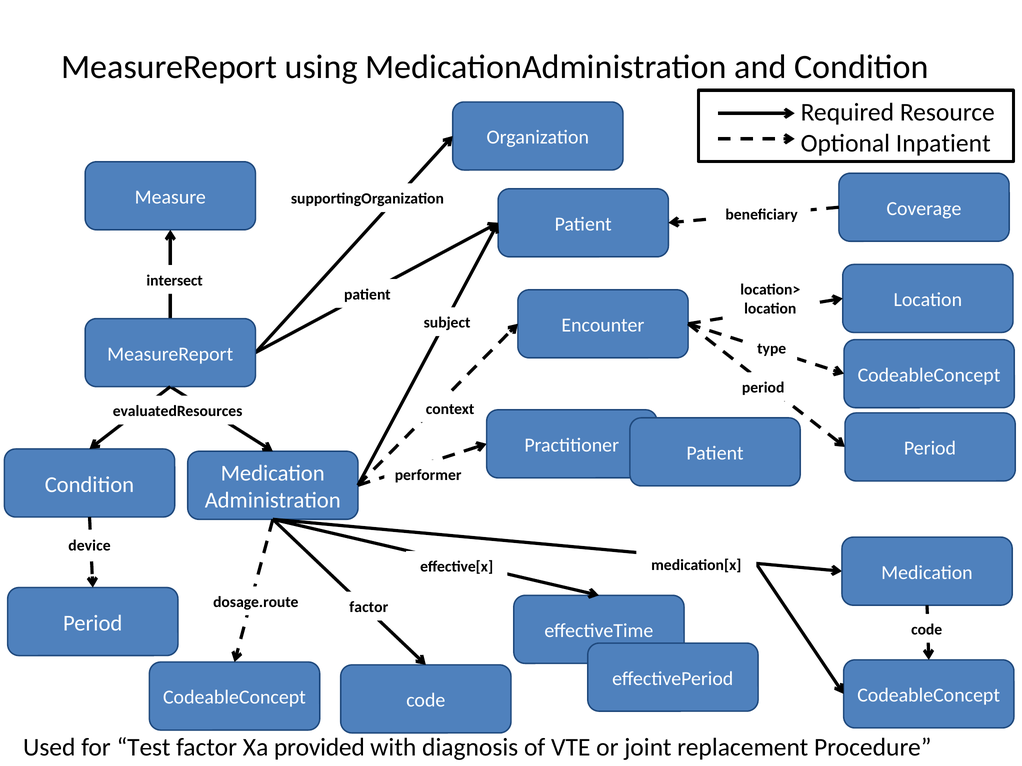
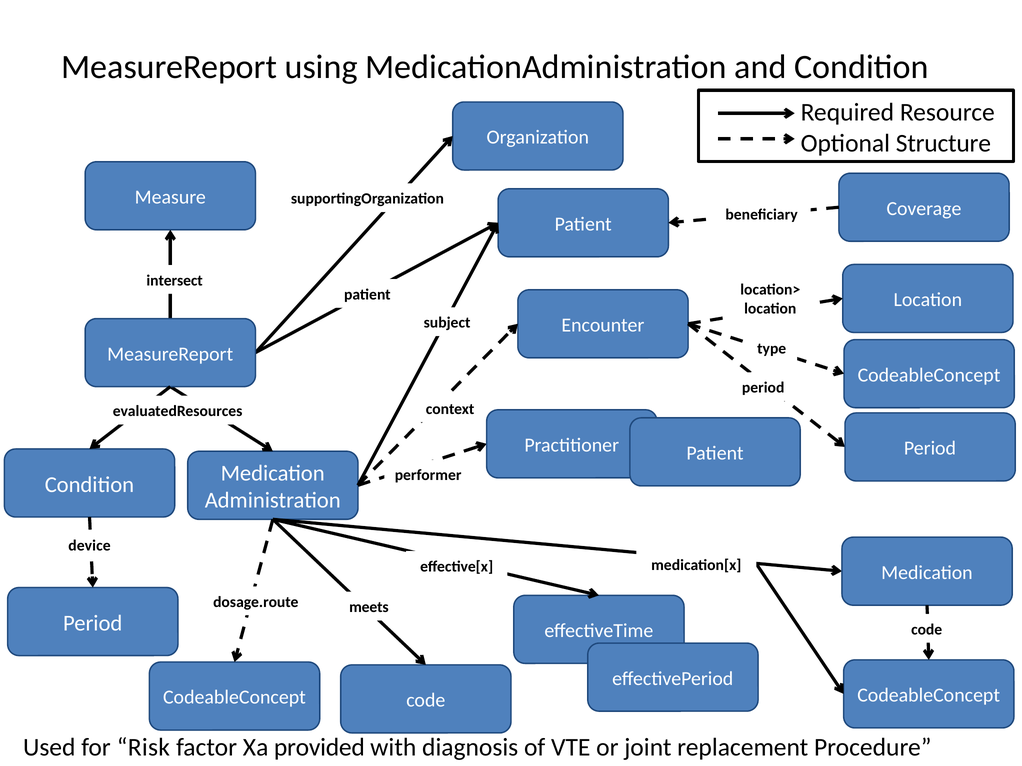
Inpatient: Inpatient -> Structure (943, 143)
factor: factor -> meets (369, 608)
Test: Test -> Risk (143, 748)
